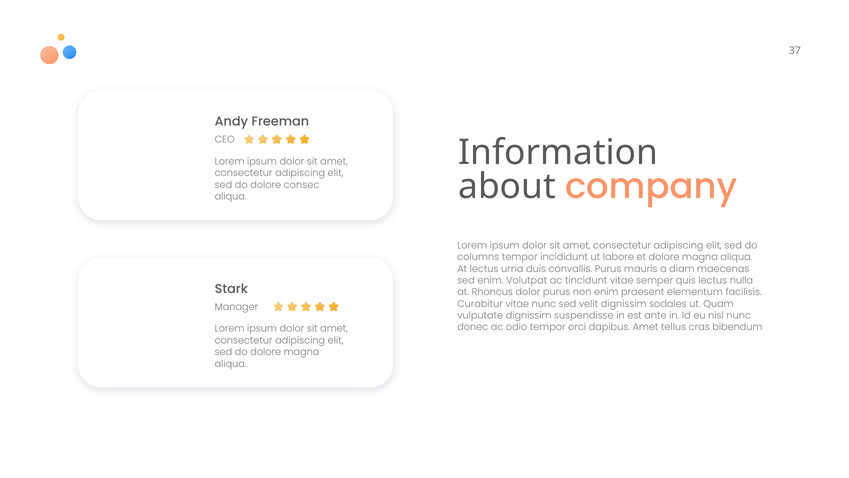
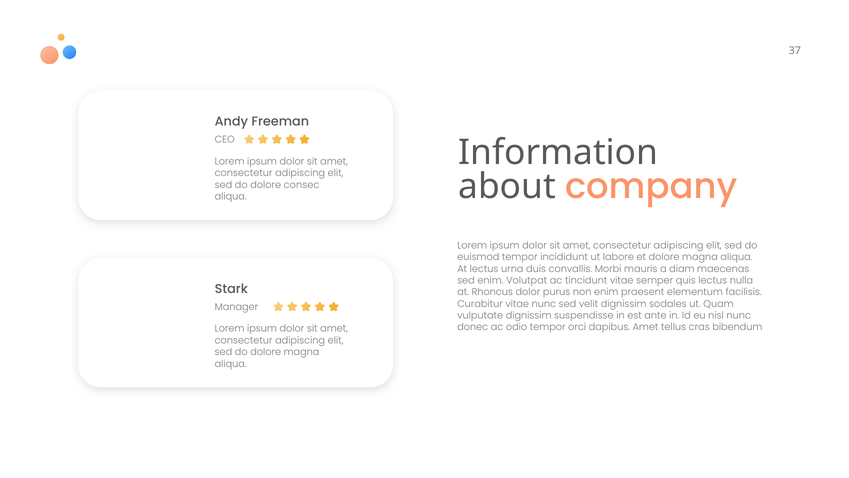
columns: columns -> euismod (478, 257)
convallis Purus: Purus -> Morbi (608, 269)
